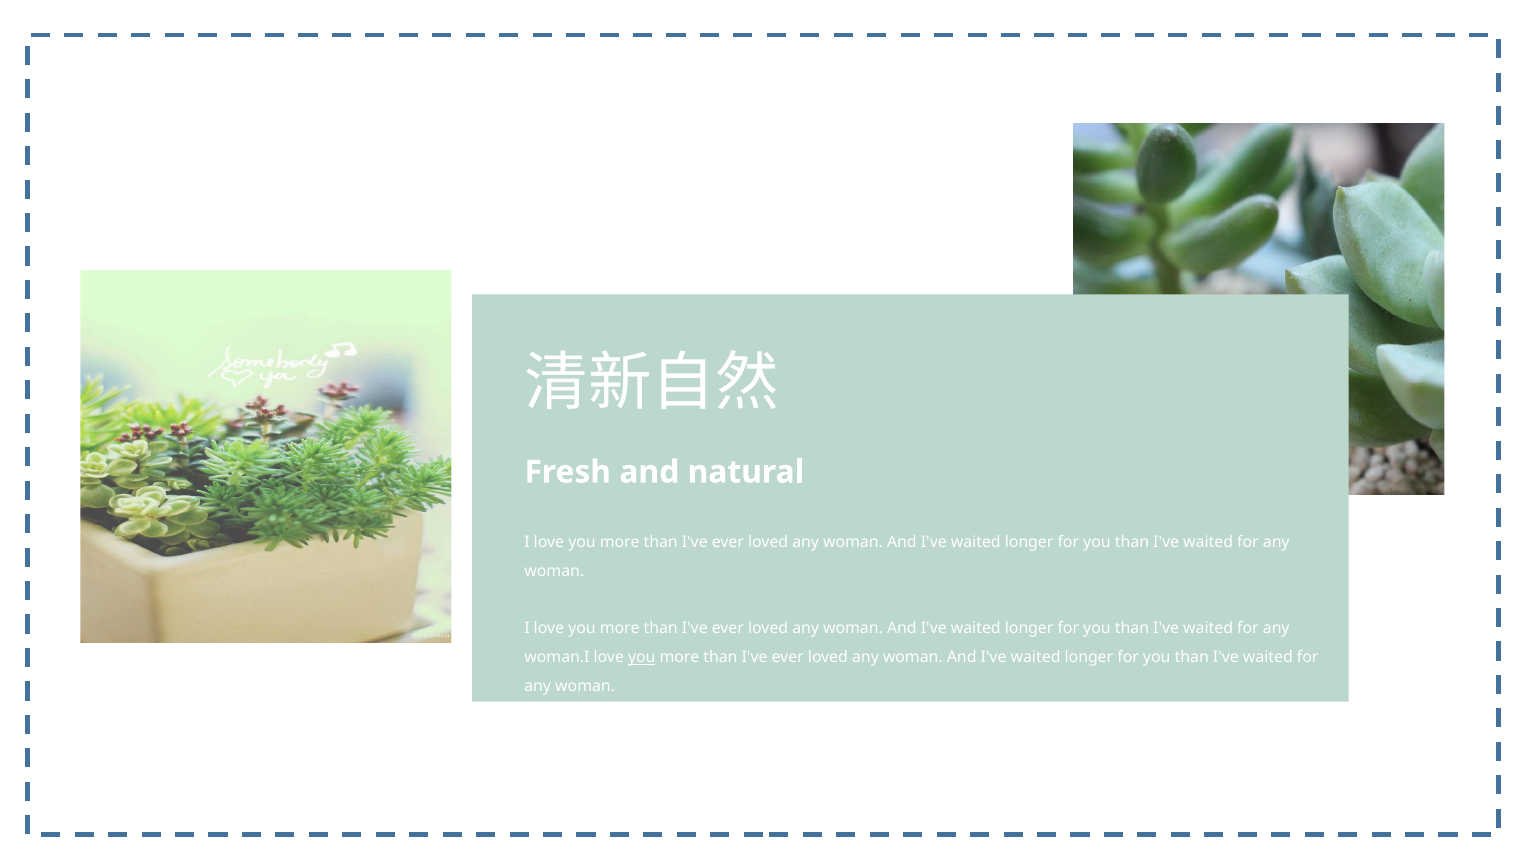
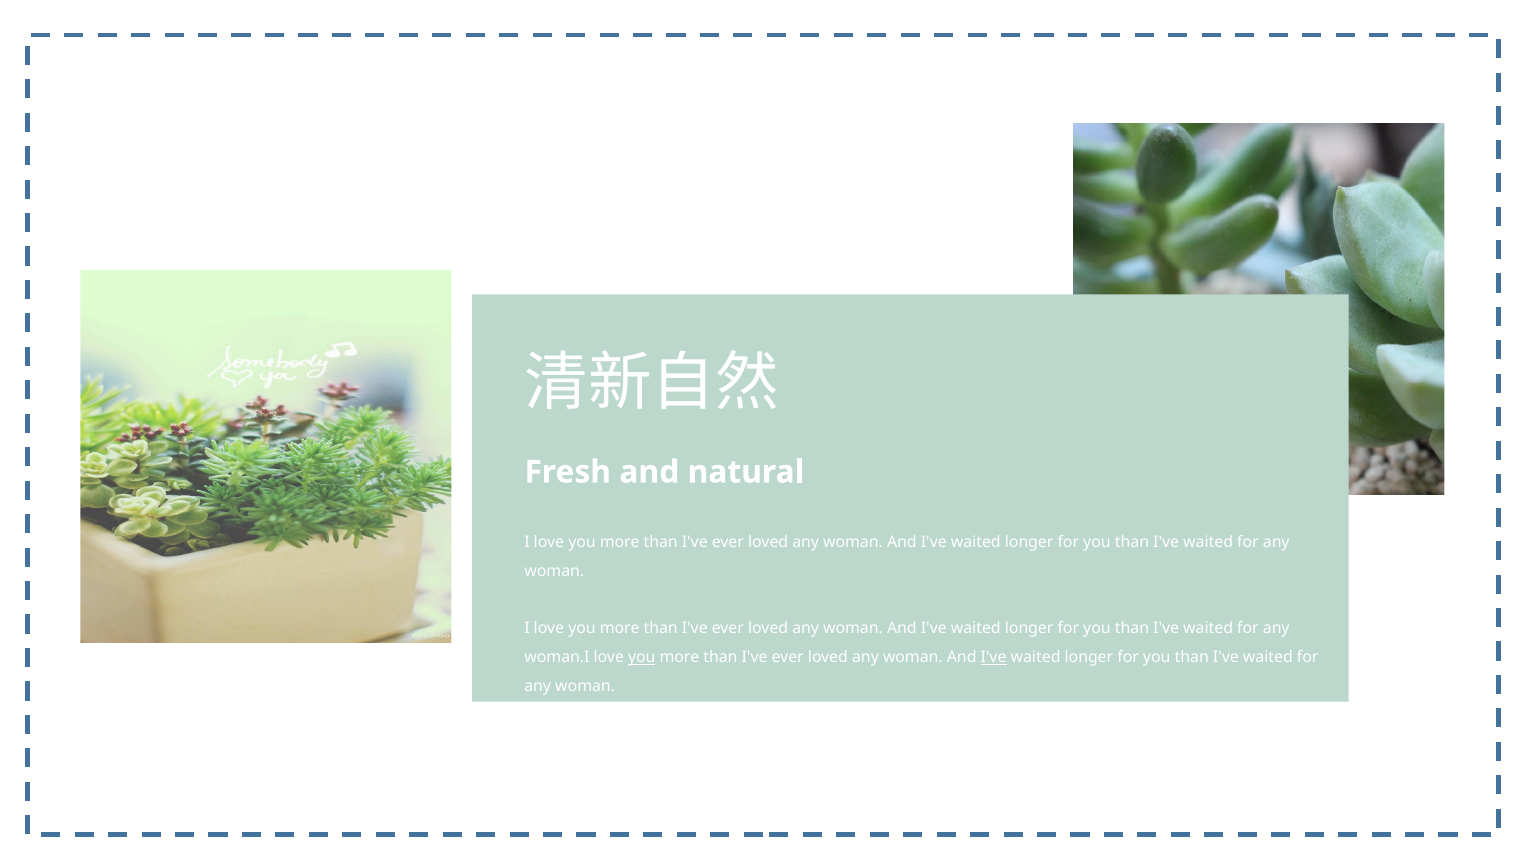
I've underline: none -> present (994, 657)
